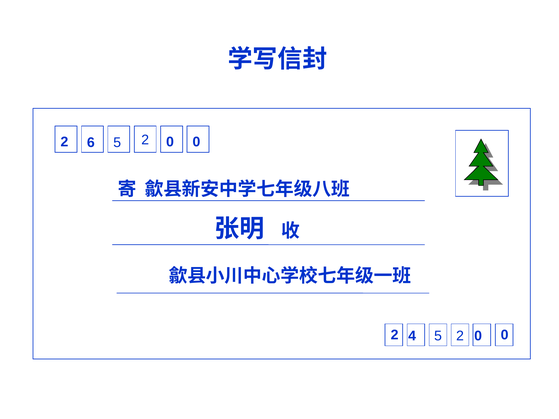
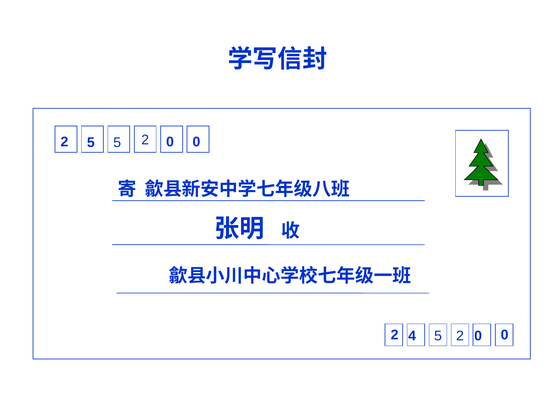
6: 6 -> 5 (91, 143)
